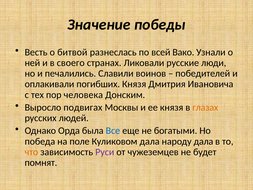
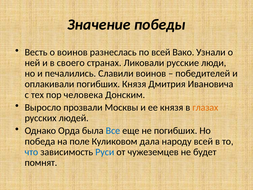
о битвой: битвой -> воинов (72, 52)
подвигах: подвигах -> прозвали (83, 107)
не богатыми: богатыми -> погибших (176, 131)
народу дала: дала -> всей (203, 141)
что colour: orange -> blue (31, 152)
Руси colour: purple -> blue (105, 152)
